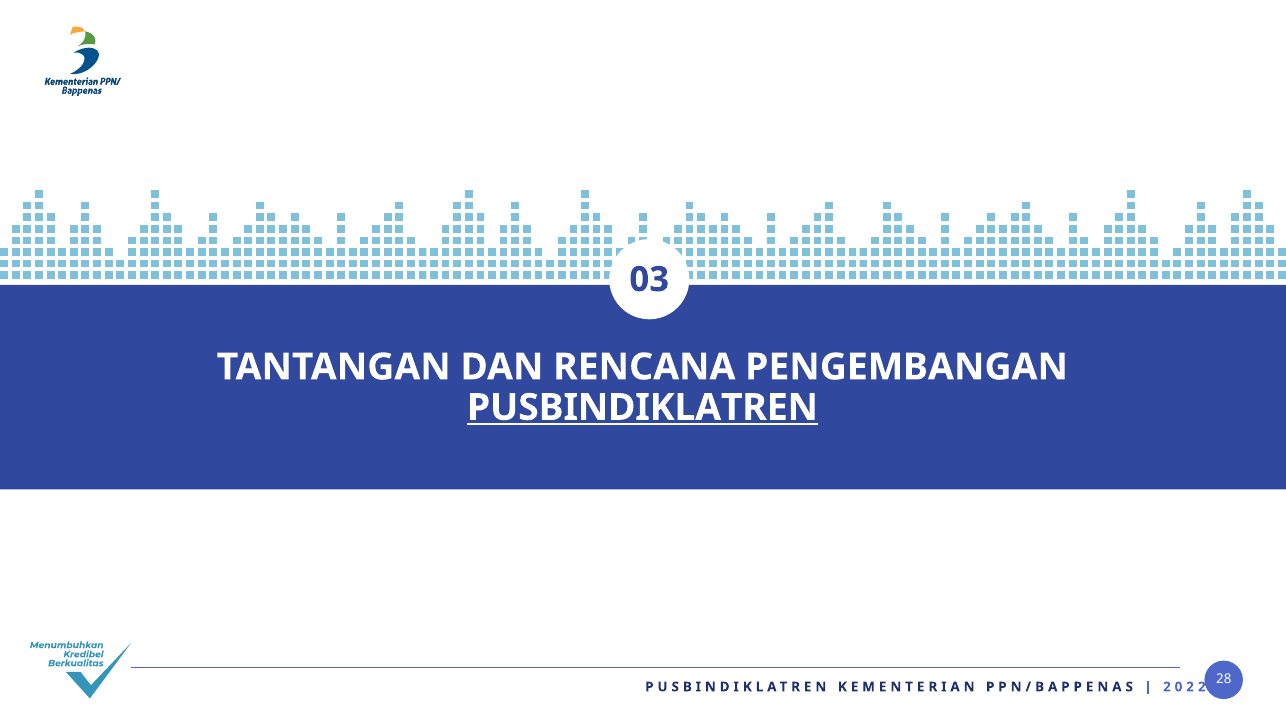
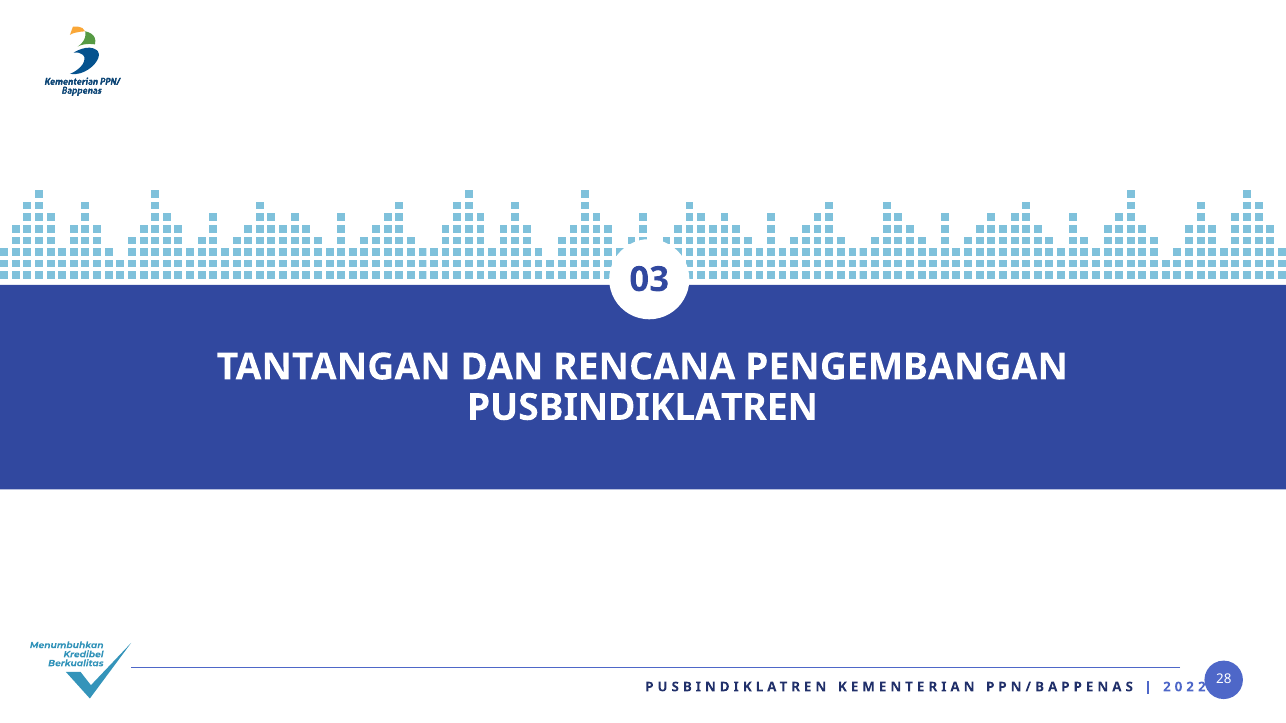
PUSBINDIKLATREN underline: present -> none (642, 408)
